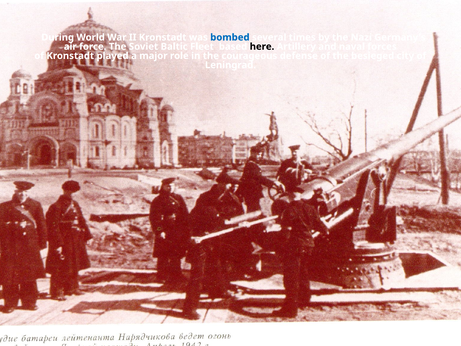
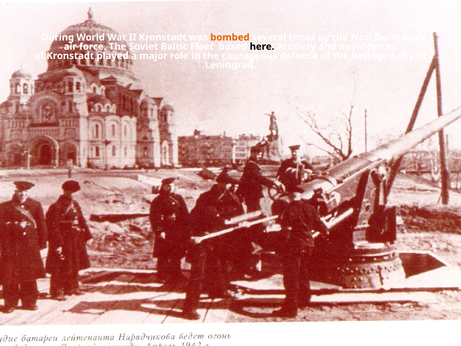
bombed colour: blue -> orange (230, 37)
